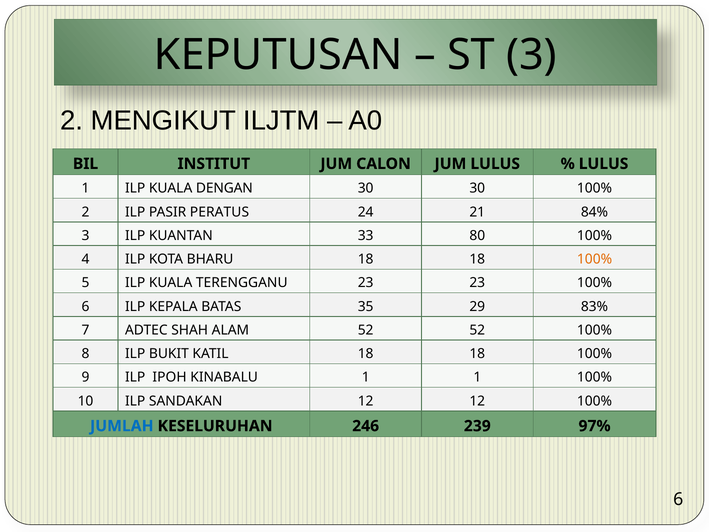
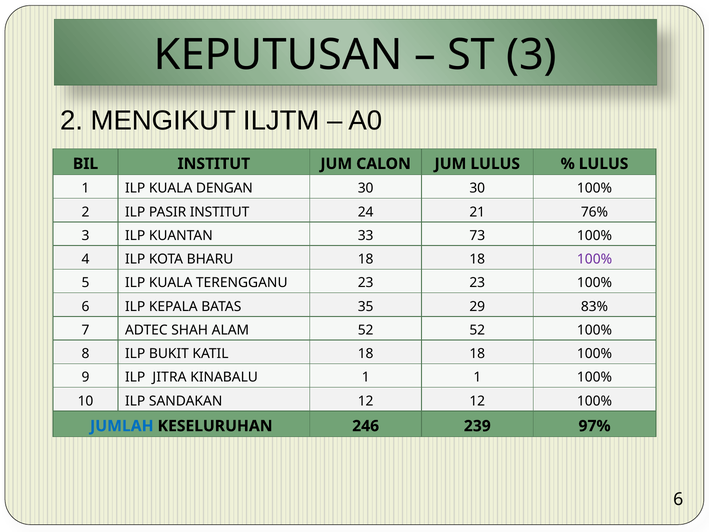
PASIR PERATUS: PERATUS -> INSTITUT (220, 212)
84%: 84% -> 76% (594, 212)
80: 80 -> 73 (477, 236)
100% colour: orange -> purple (595, 259)
IPOH: IPOH -> JITRA (170, 377)
